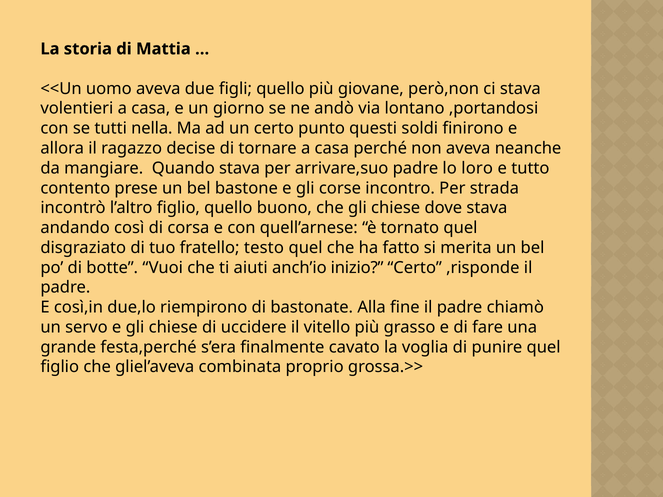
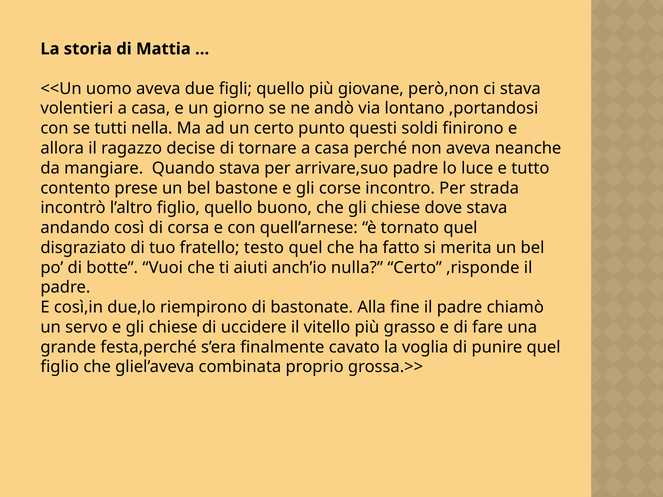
loro: loro -> luce (477, 168)
inizio: inizio -> nulla (357, 268)
